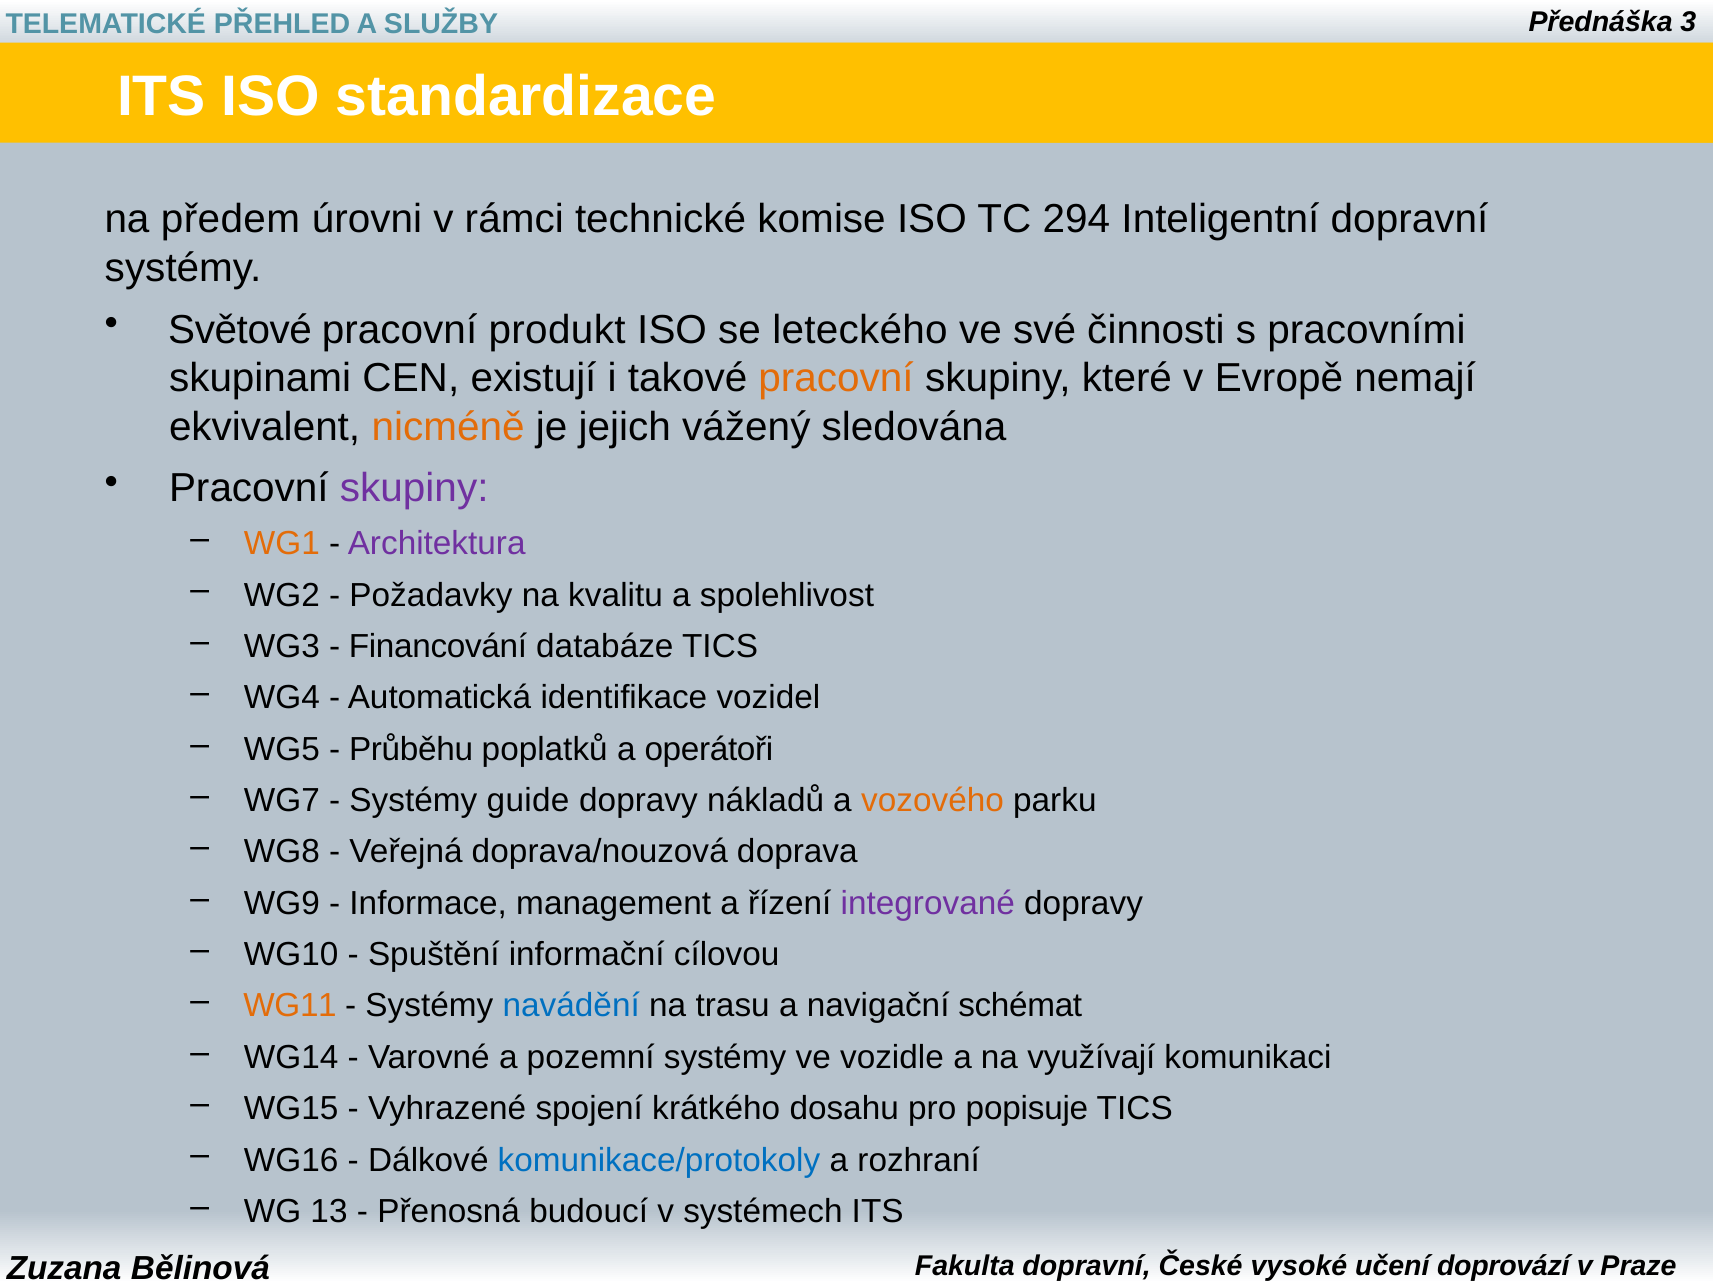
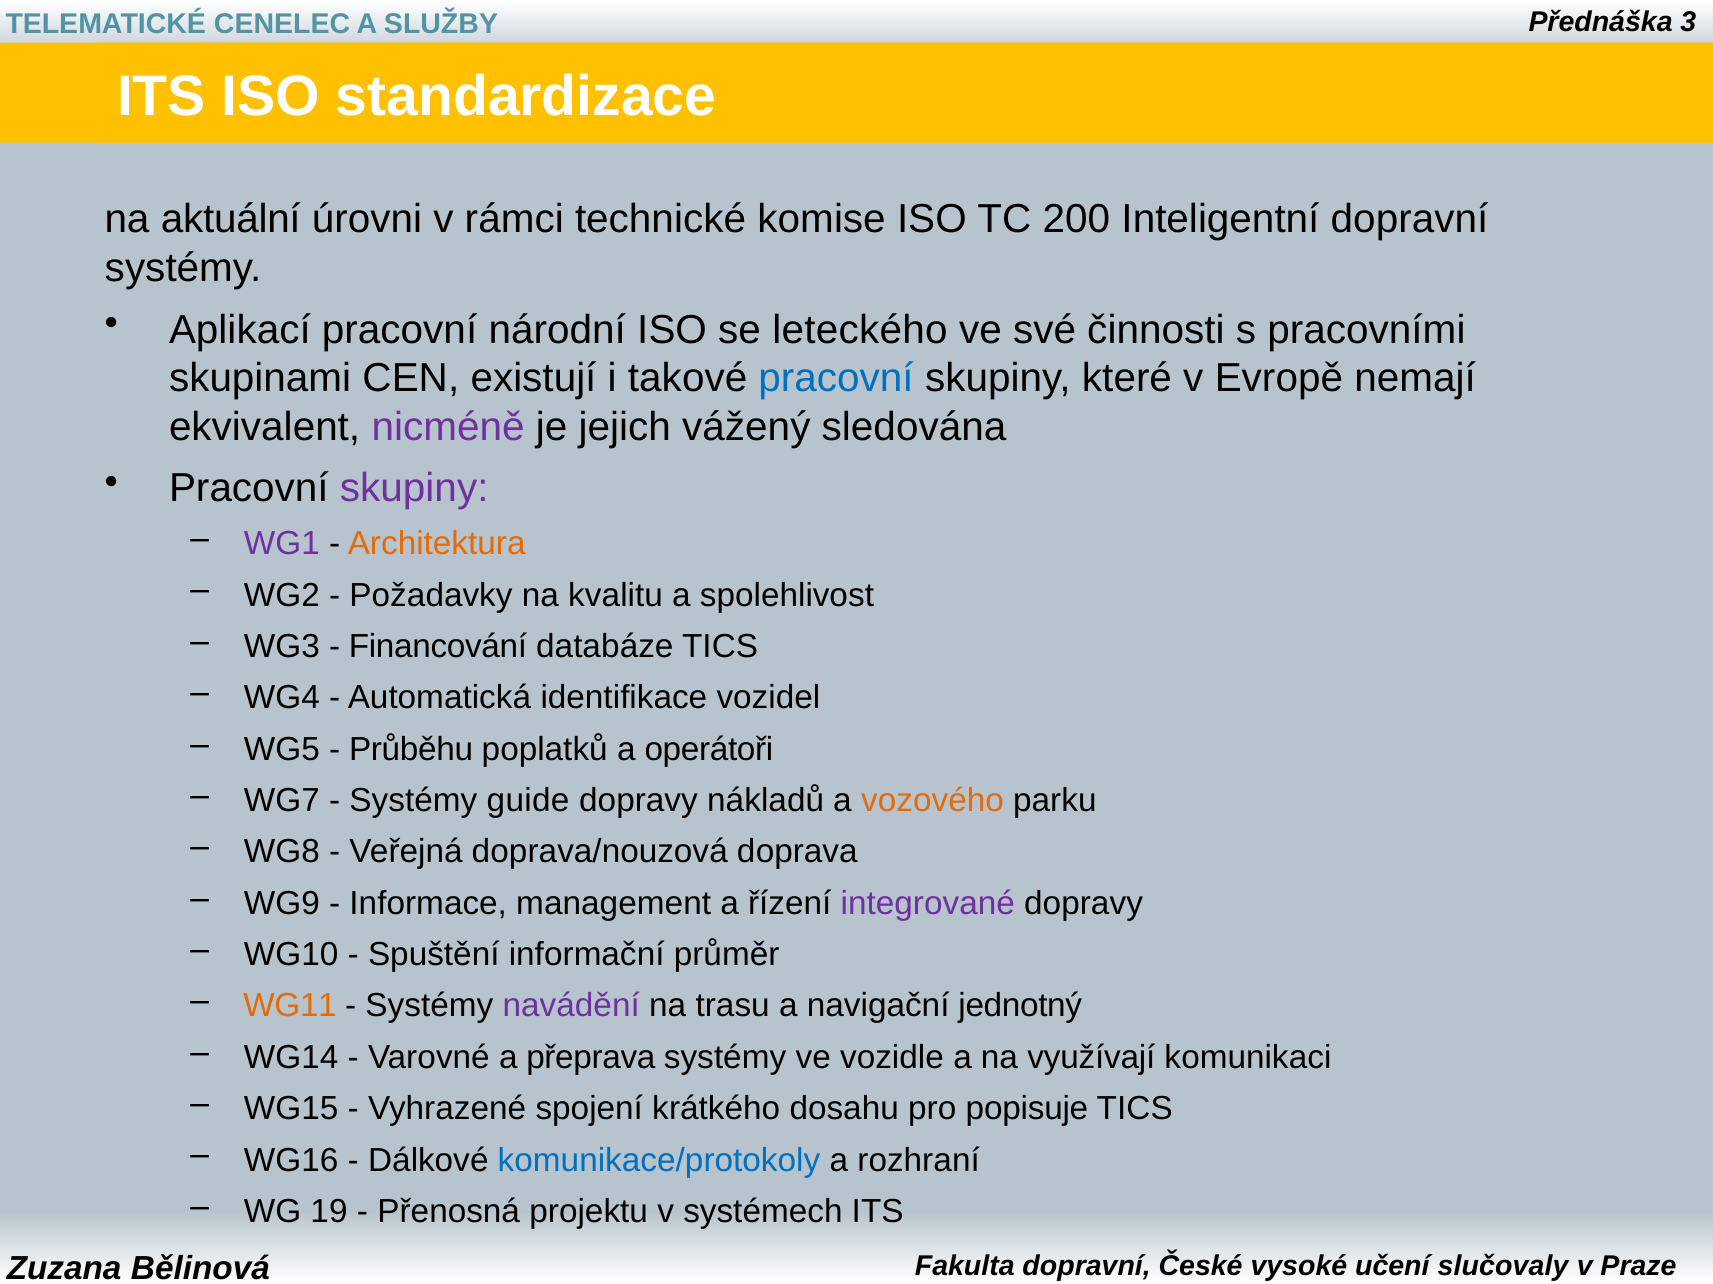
PŘEHLED: PŘEHLED -> CENELEC (282, 24)
předem: předem -> aktuální (231, 219)
294: 294 -> 200 (1076, 219)
Světové: Světové -> Aplikací (240, 330)
produkt: produkt -> národní (557, 330)
pracovní colour: orange -> blue (836, 378)
nicméně colour: orange -> purple (448, 427)
WG1 colour: orange -> purple (282, 544)
Architektura colour: purple -> orange (437, 544)
cílovou: cílovou -> průměr (727, 955)
navádění colour: blue -> purple (571, 1007)
schémat: schémat -> jednotný (1020, 1007)
pozemní: pozemní -> přeprava (591, 1058)
13: 13 -> 19 (329, 1212)
budoucí: budoucí -> projektu (589, 1212)
doprovází: doprovází -> slučovaly (1503, 1267)
